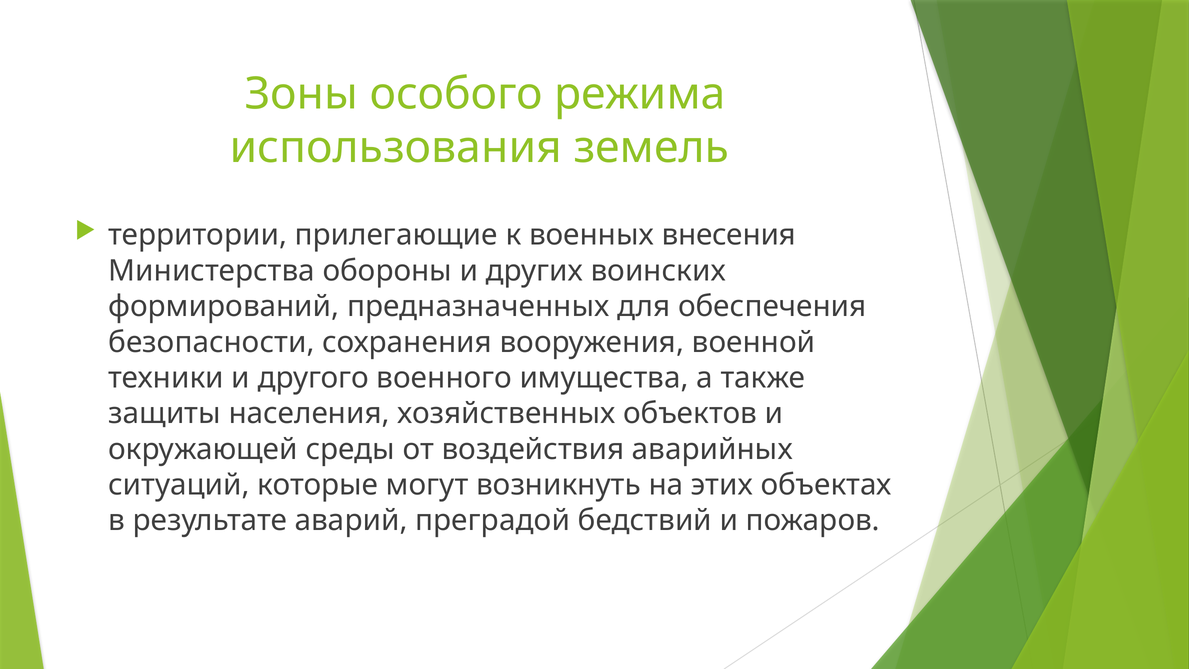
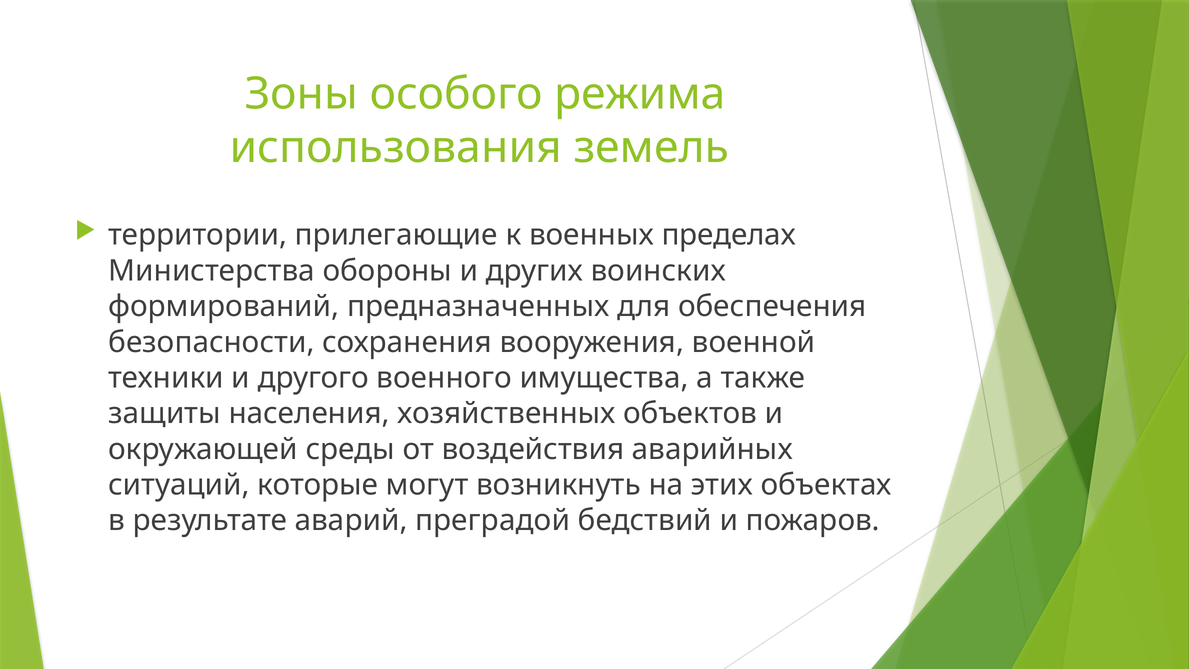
внесения: внесения -> пределах (729, 235)
